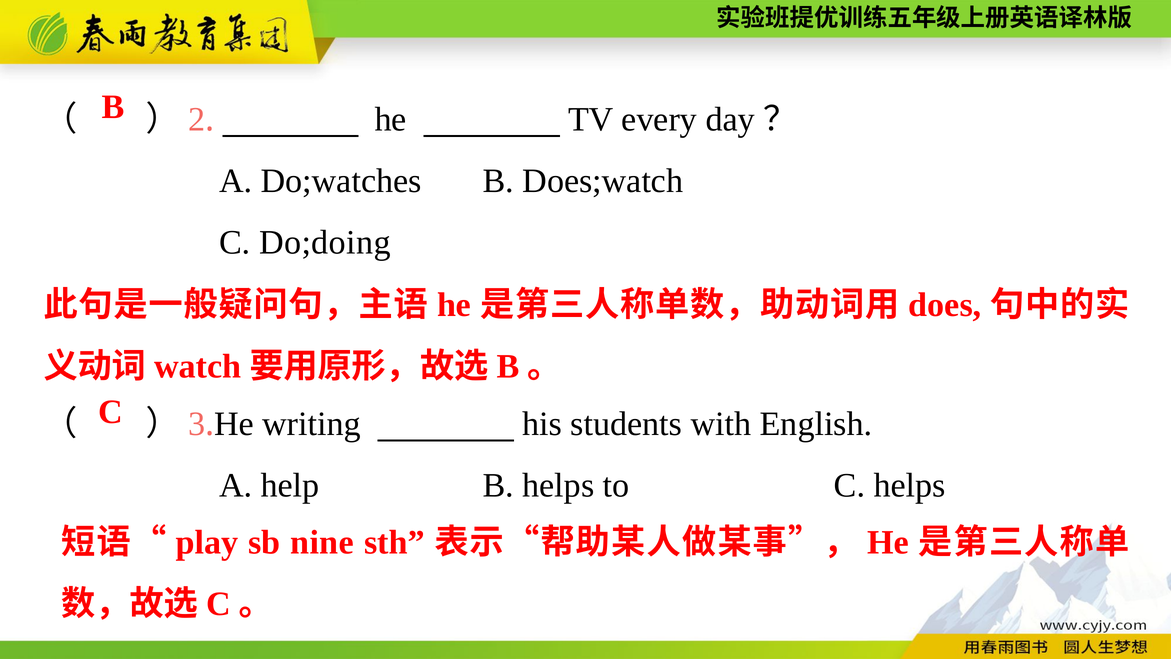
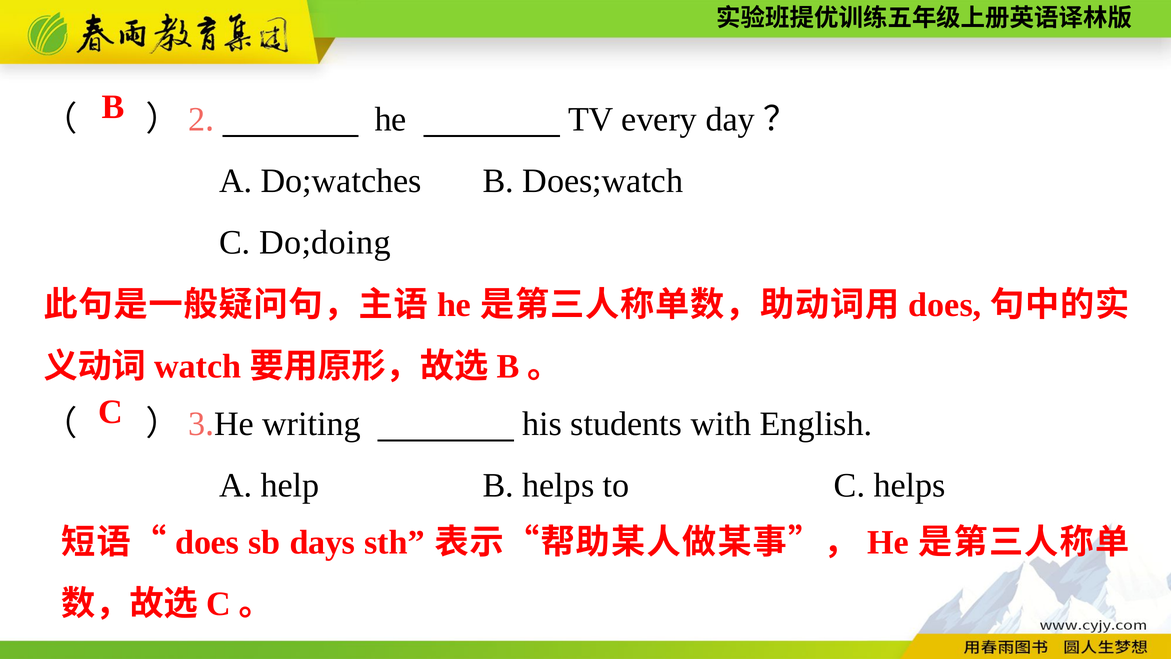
play: play -> does (207, 542)
nine: nine -> days (322, 542)
